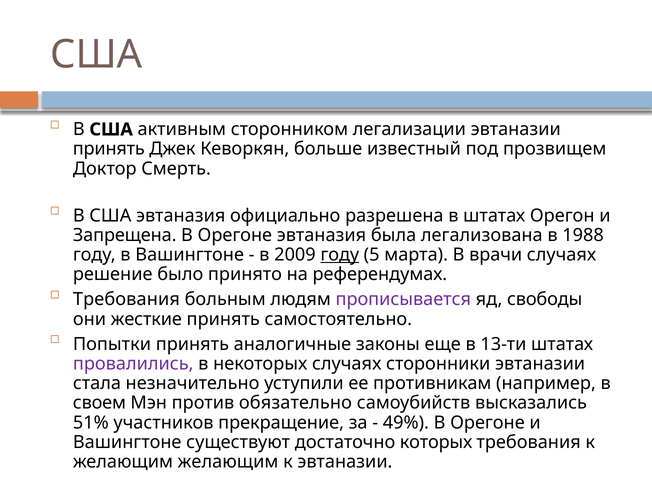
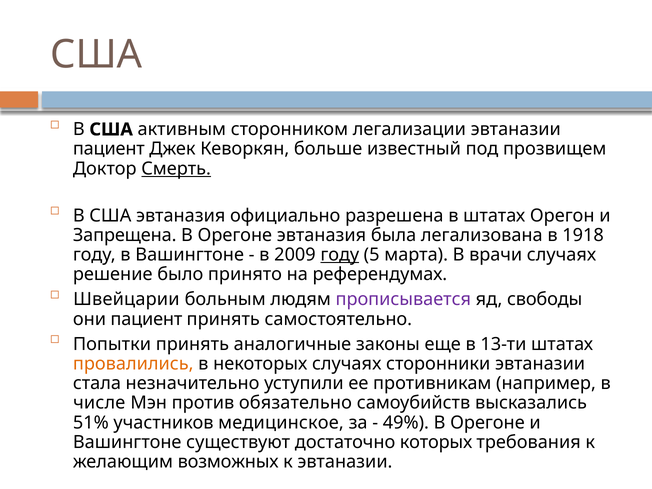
принять: принять -> пациент (109, 149)
Смерть underline: none -> present (176, 169)
1988: 1988 -> 1918 (583, 235)
Требования: Требования -> Швейцарии (126, 300)
они жесткие: жесткие -> пациент (146, 319)
провалились colour: purple -> orange (133, 364)
своем: своем -> числе (99, 403)
прекращение: прекращение -> медицинское (281, 423)
желающим желающим: желающим -> возможных (228, 462)
